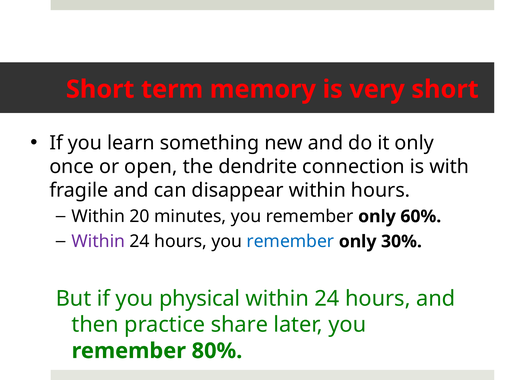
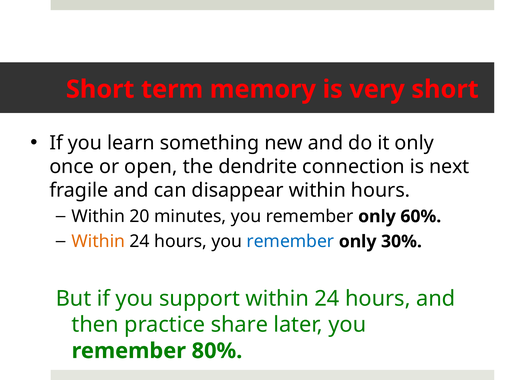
with: with -> next (449, 167)
Within colour: purple -> orange (98, 242)
physical: physical -> support (200, 299)
